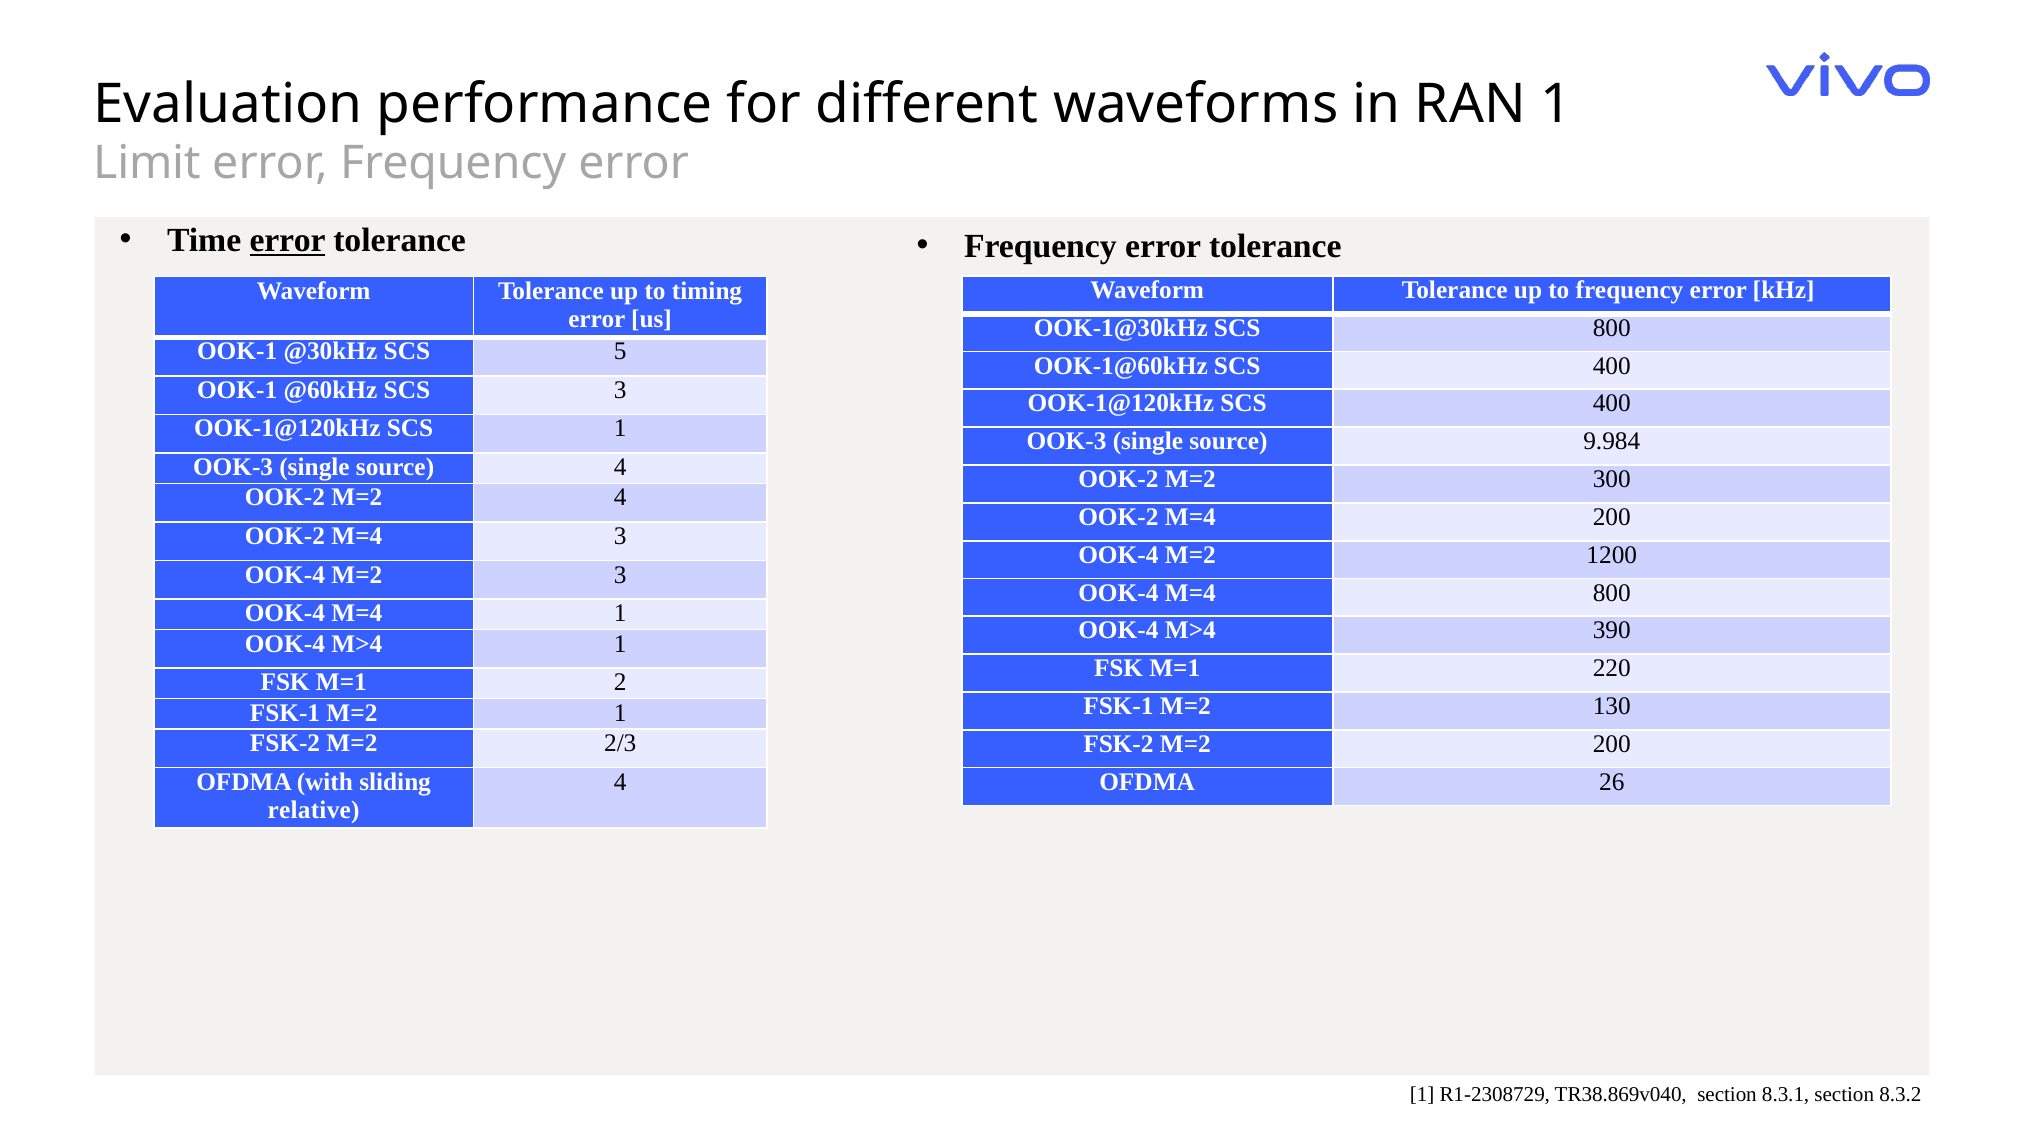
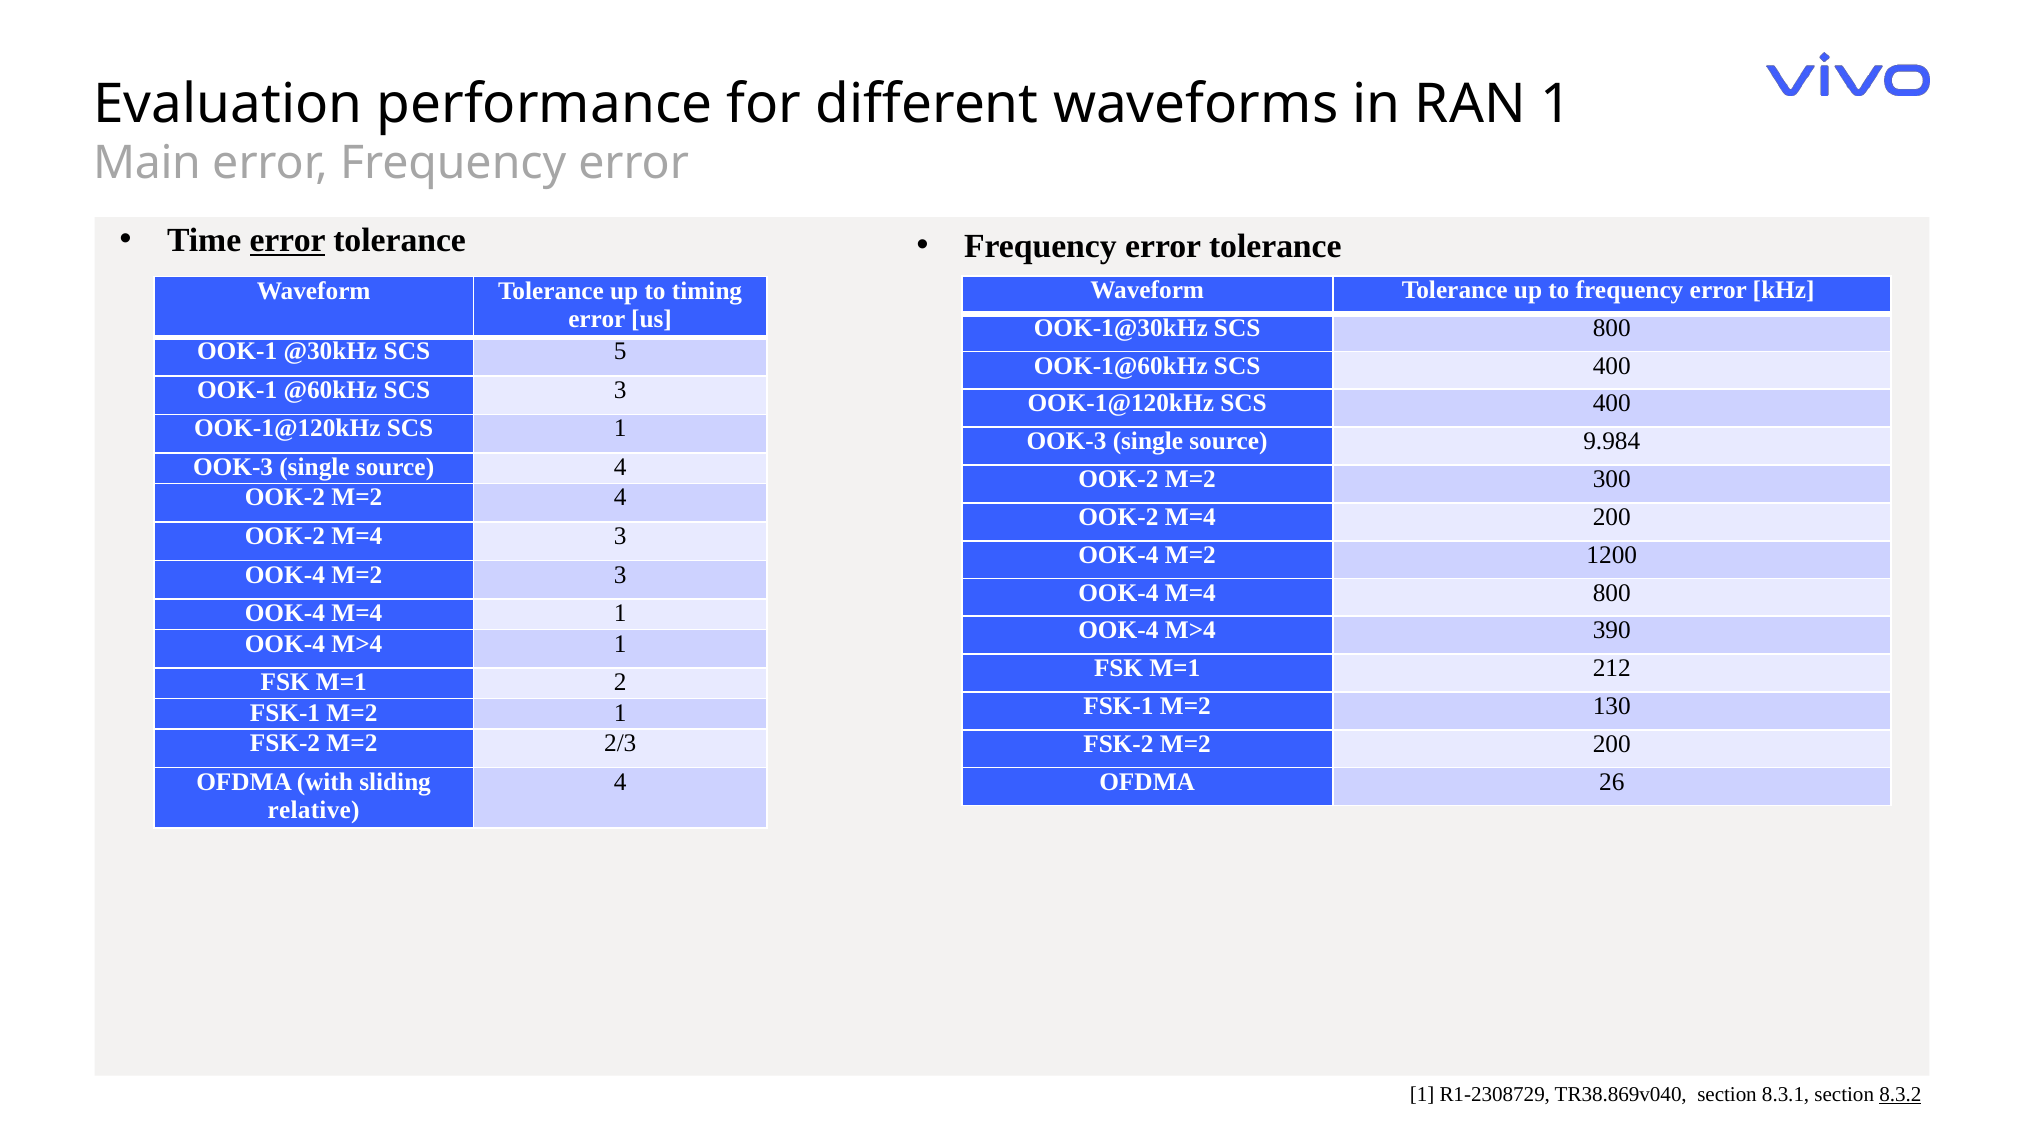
Limit: Limit -> Main (147, 163)
220: 220 -> 212 (1612, 668)
8.3.2 underline: none -> present (1900, 1095)
